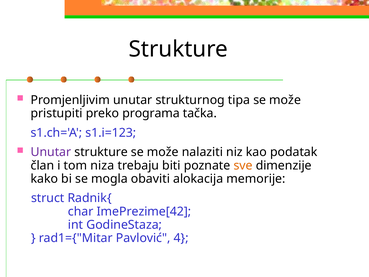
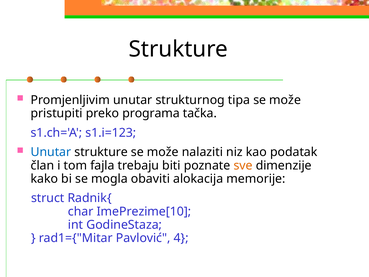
Unutar colour: purple -> blue (51, 152)
niza: niza -> fajla (102, 165)
ImePrezime[42: ImePrezime[42 -> ImePrezime[10 (144, 211)
